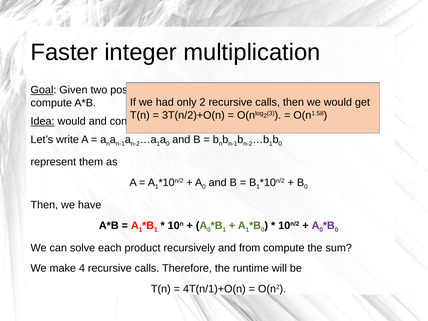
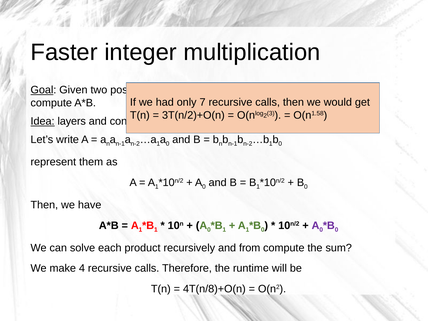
only 2: 2 -> 7 (203, 102)
Idea would: would -> layers (72, 121)
4T(n/1)+O(n: 4T(n/1)+O(n -> 4T(n/8)+O(n (214, 289)
